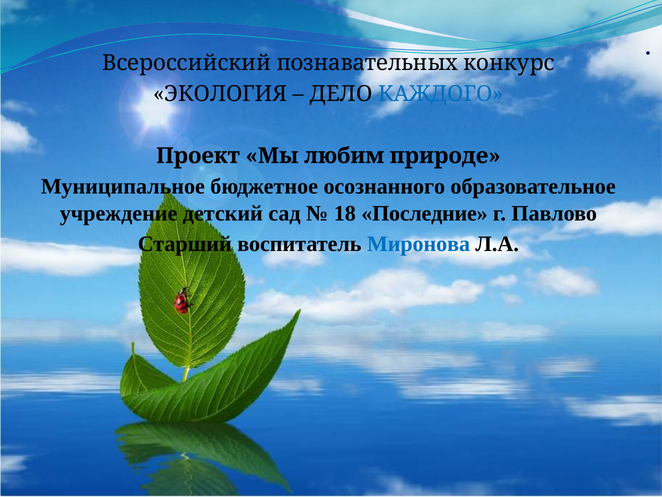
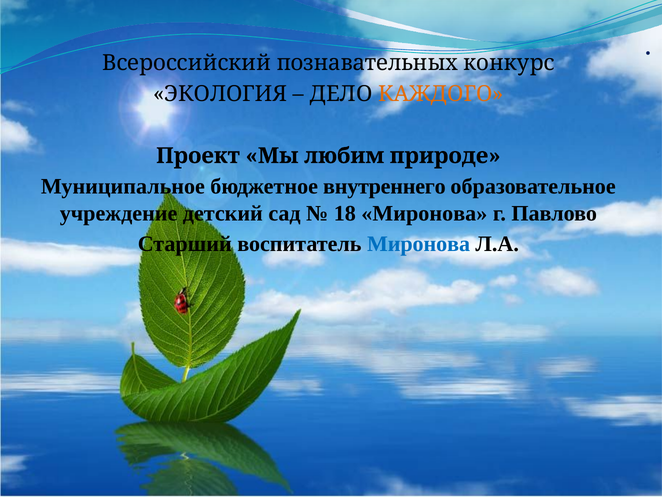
КАЖДОГО colour: blue -> orange (441, 94)
осознанного: осознанного -> внутреннего (384, 187)
18 Последние: Последние -> Миронова (424, 213)
